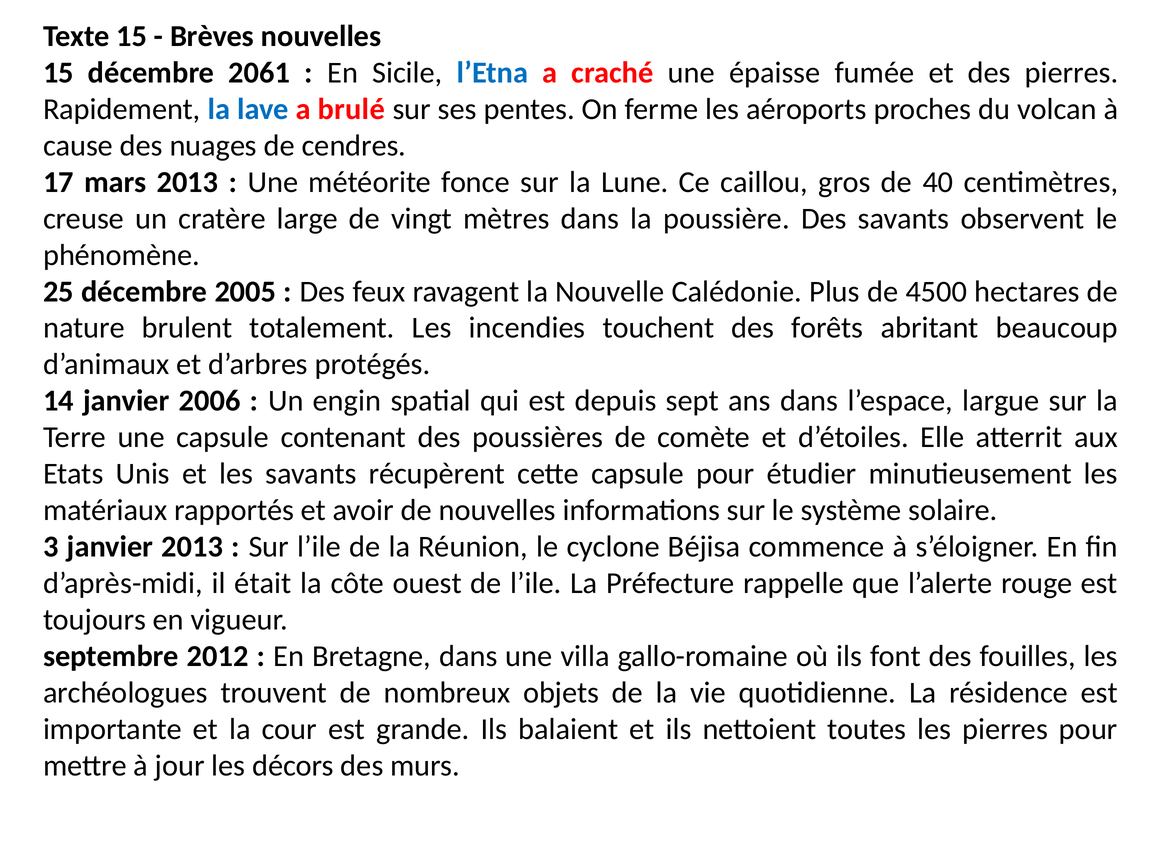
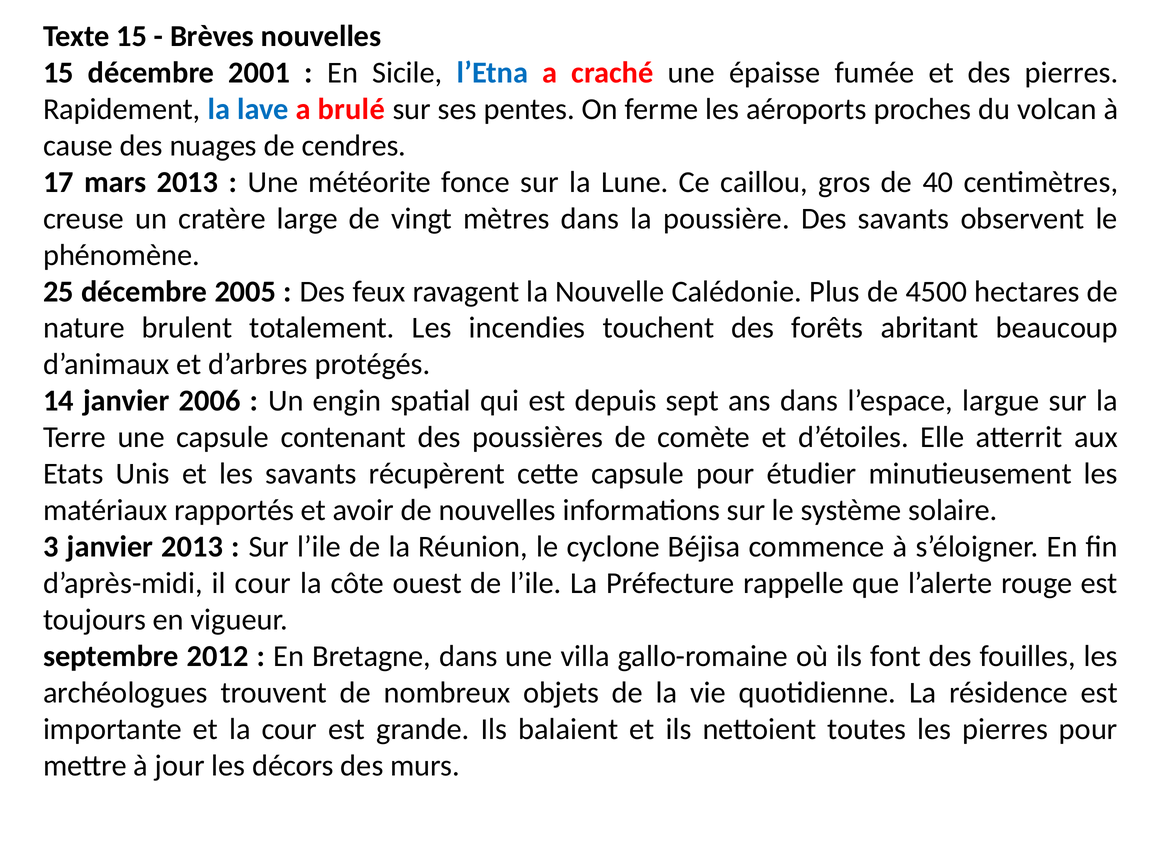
2061: 2061 -> 2001 (259, 73)
il était: était -> cour (263, 584)
